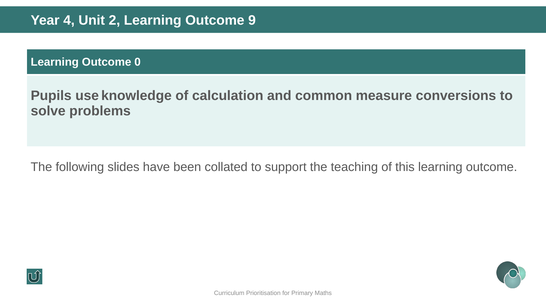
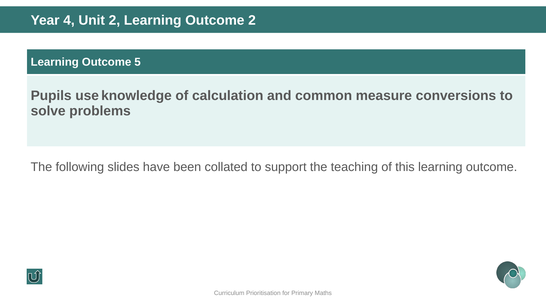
Outcome 9: 9 -> 2 (252, 20)
0: 0 -> 5 (138, 62)
